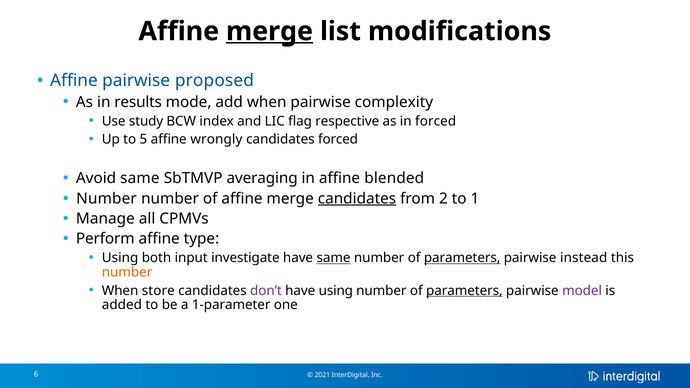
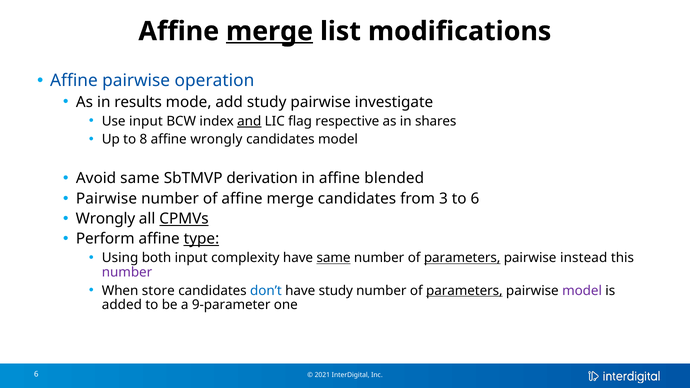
proposed: proposed -> operation (214, 81)
add when: when -> study (267, 102)
complexity: complexity -> investigate (394, 102)
Use study: study -> input (146, 121)
and underline: none -> present (249, 121)
in forced: forced -> shares (436, 121)
5: 5 -> 8 (143, 139)
candidates forced: forced -> model (338, 139)
averaging: averaging -> derivation (262, 178)
Number: Number -> Pairwise (107, 199)
candidates underline: present -> none (357, 199)
2: 2 -> 3 (443, 199)
to 1: 1 -> 6 (475, 199)
Manage: Manage -> Wrongly (105, 219)
CPMVs underline: none -> present (184, 219)
type underline: none -> present (201, 239)
investigate: investigate -> complexity (245, 258)
number colour: orange -> purple (127, 273)
don’t colour: purple -> blue (266, 291)
have using: using -> study (336, 291)
1-parameter: 1-parameter -> 9-parameter (231, 305)
